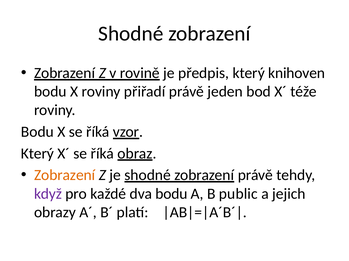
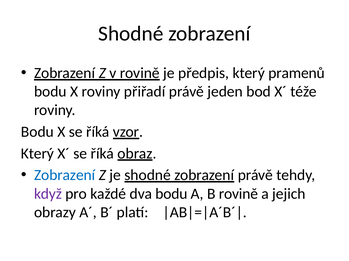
knihoven: knihoven -> pramenů (297, 73)
Zobrazení colour: orange -> blue (65, 176)
B public: public -> rovině (238, 194)
